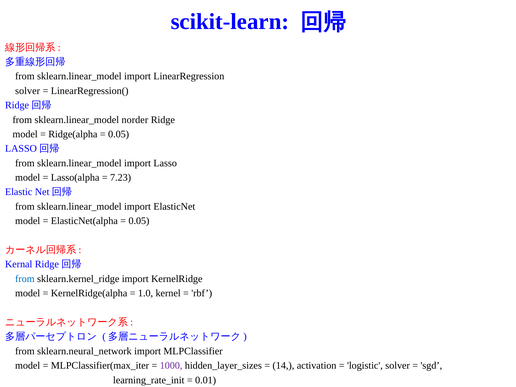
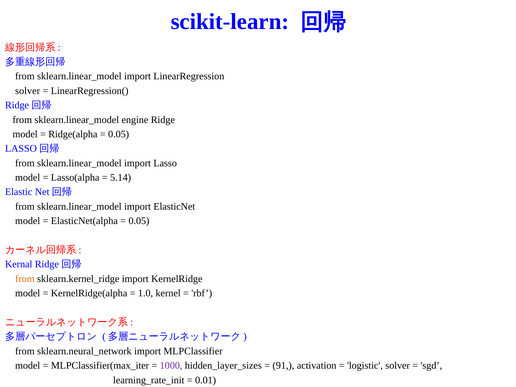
norder: norder -> engine (135, 120)
7.23: 7.23 -> 5.14 (121, 178)
from colour: blue -> orange (25, 279)
14: 14 -> 91 (283, 366)
